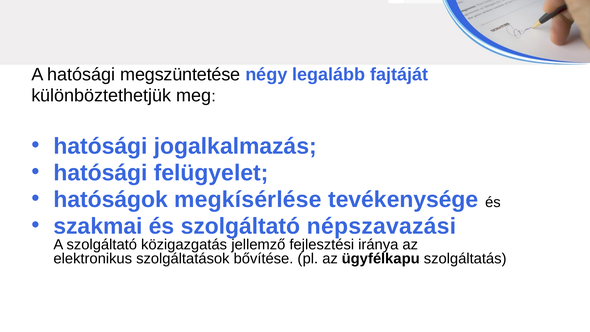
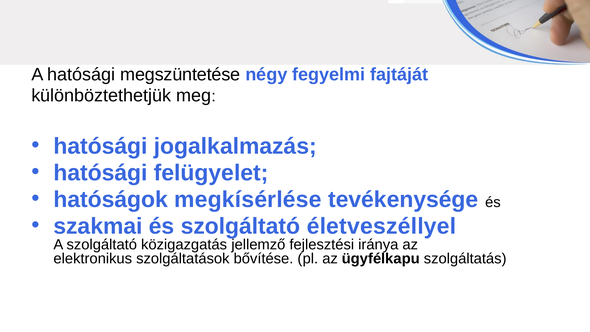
legalább: legalább -> fegyelmi (329, 75)
népszavazási: népszavazási -> életveszéllyel (382, 226)
